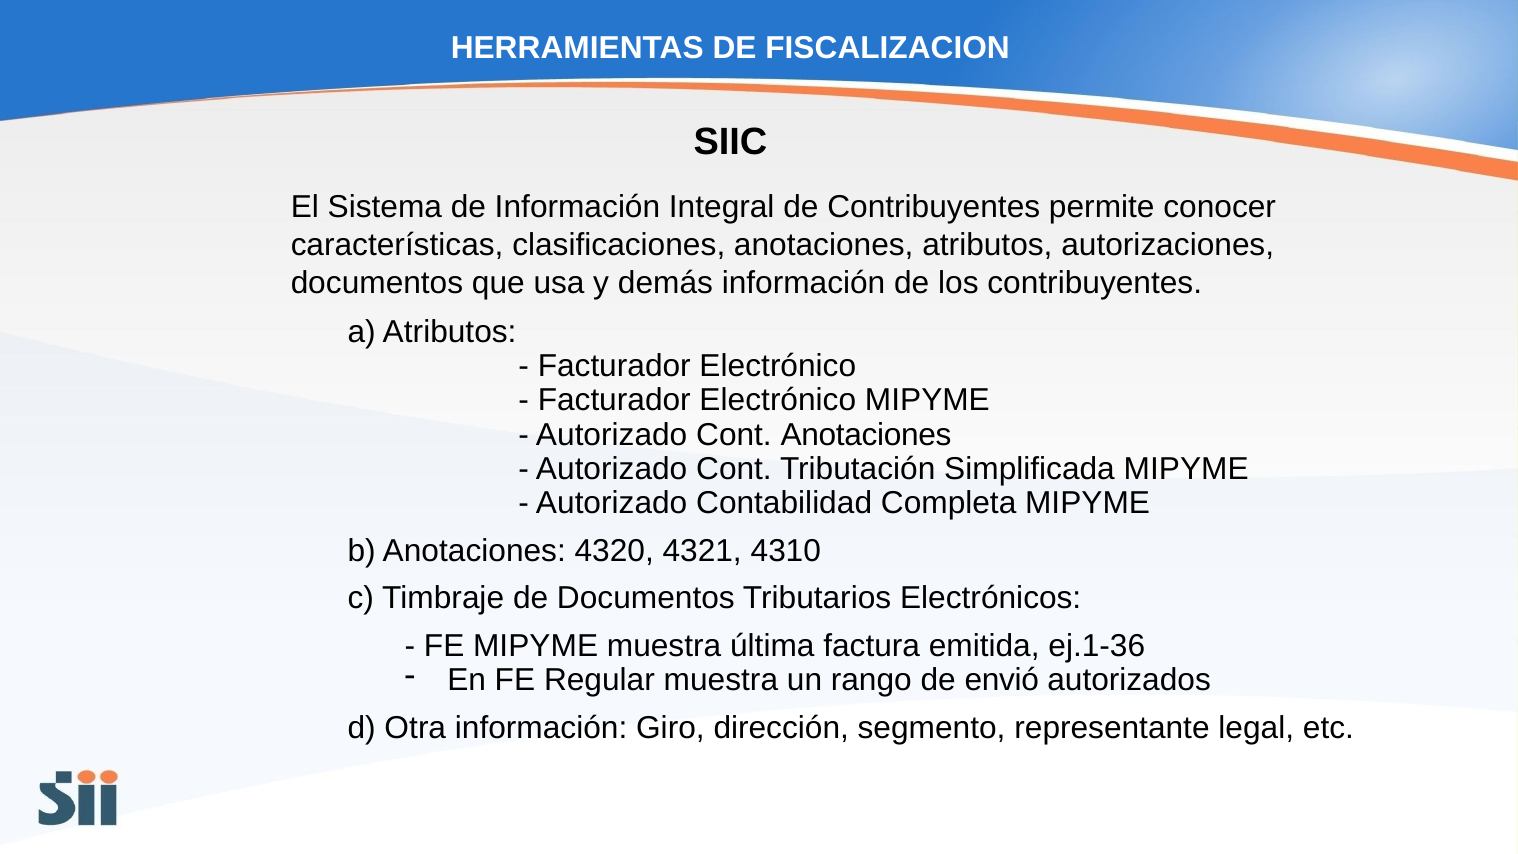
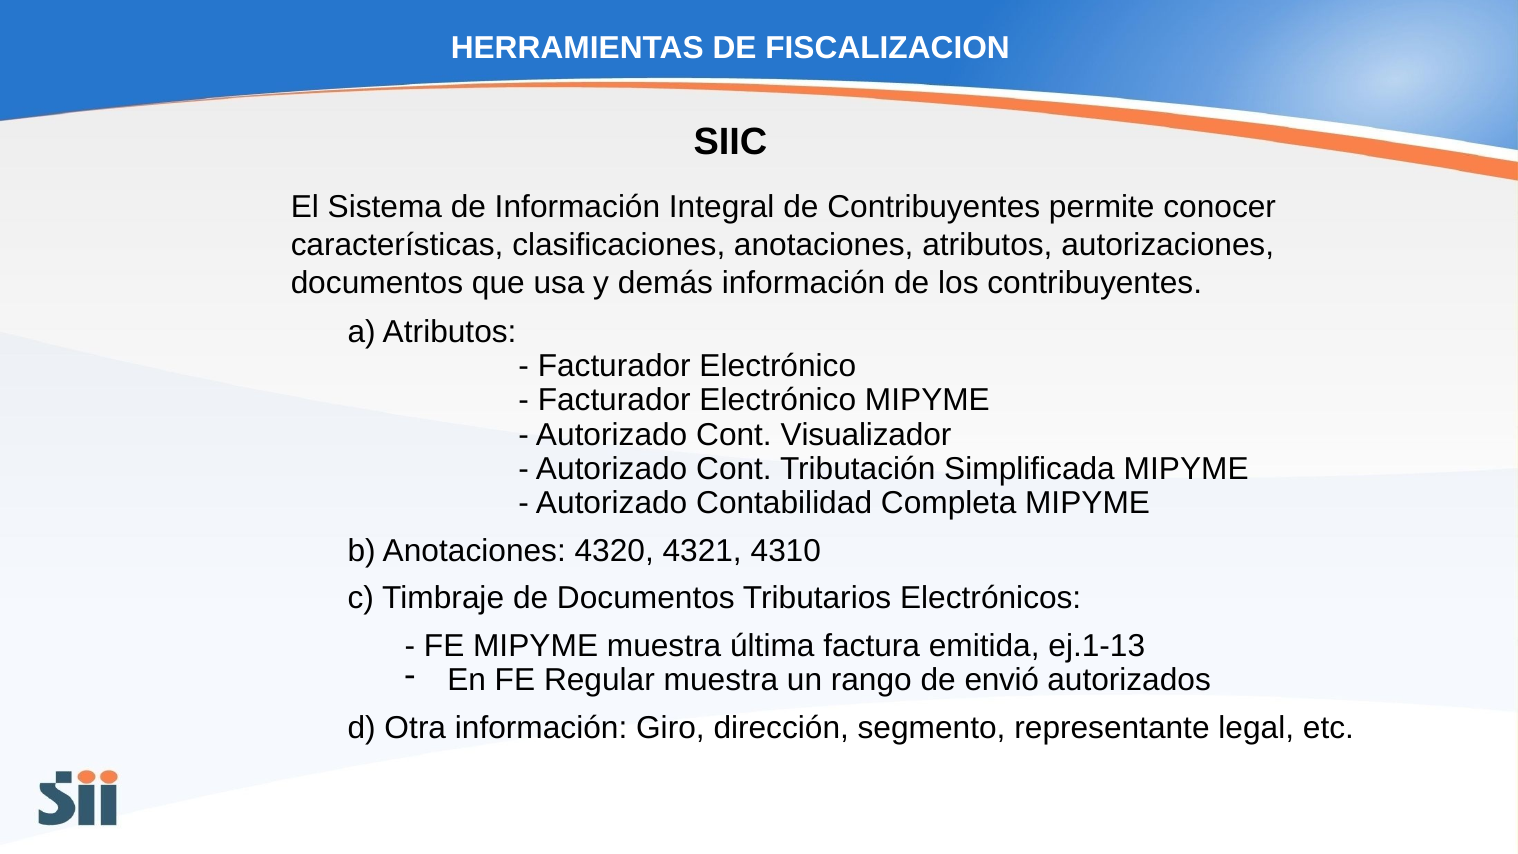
Cont Anotaciones: Anotaciones -> Visualizador (866, 435)
ej.1-36: ej.1-36 -> ej.1-13 (1097, 646)
